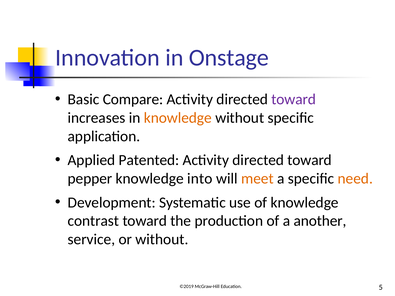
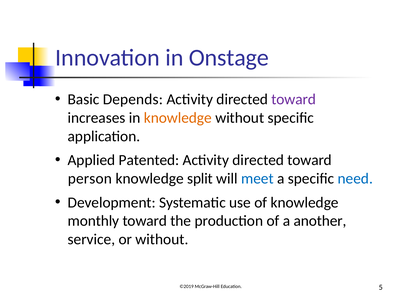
Compare: Compare -> Depends (133, 99)
pepper: pepper -> person (90, 179)
into: into -> split (200, 179)
meet colour: orange -> blue (257, 179)
need colour: orange -> blue (355, 179)
contrast: contrast -> monthly (93, 221)
